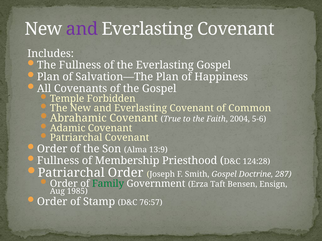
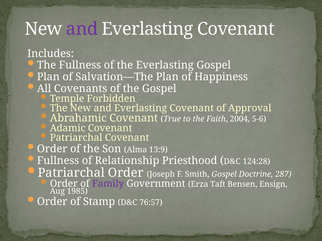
Common: Common -> Approval (250, 108)
Membership: Membership -> Relationship (127, 161)
Family colour: green -> purple (108, 184)
